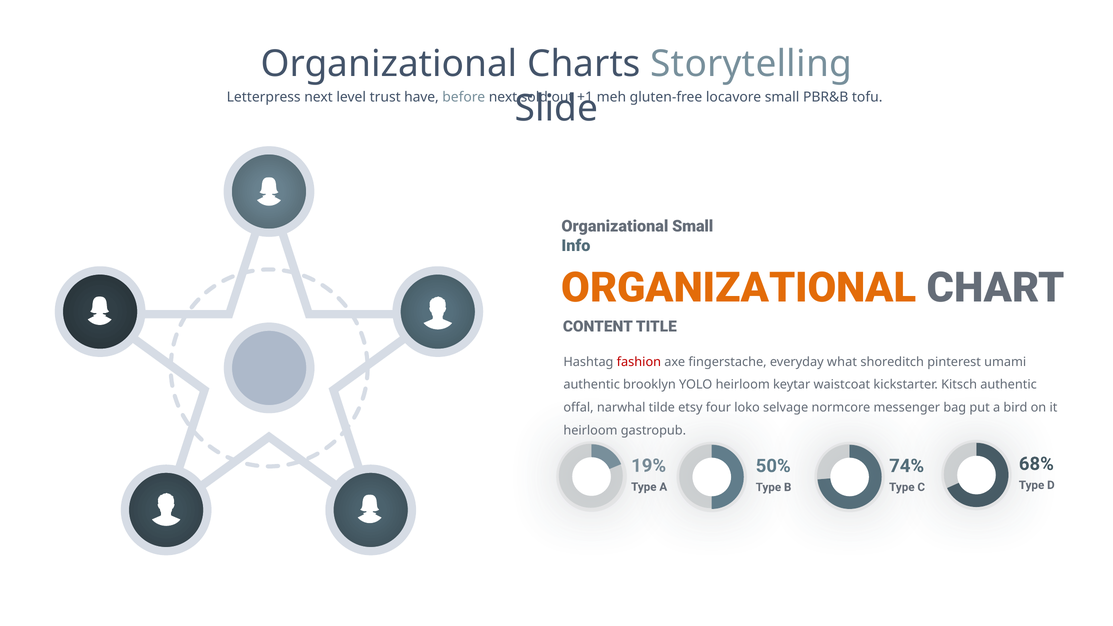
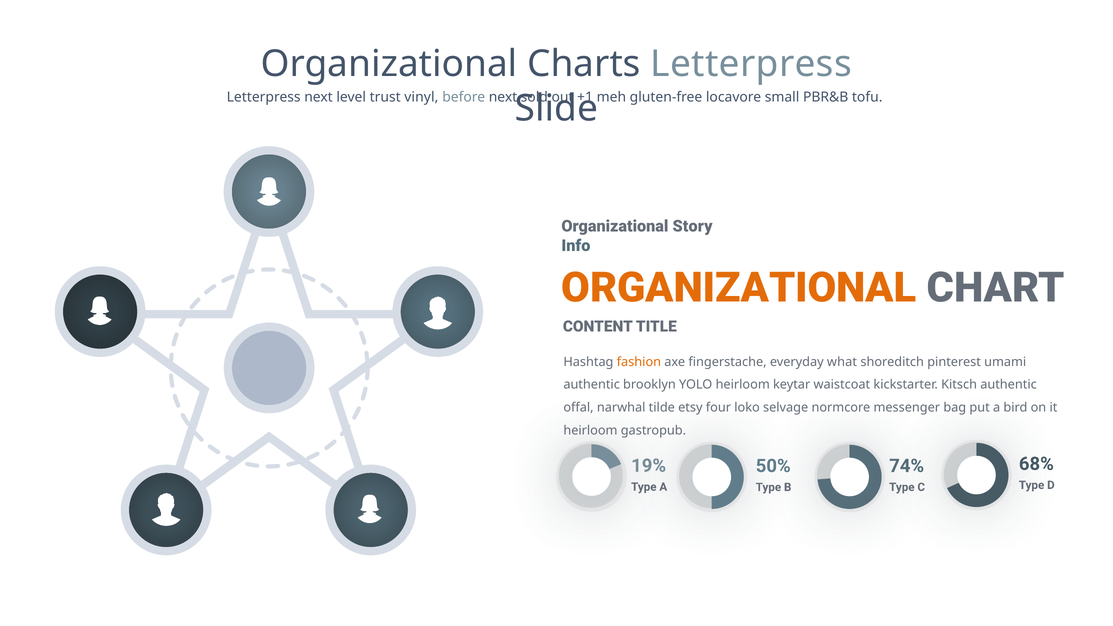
Charts Storytelling: Storytelling -> Letterpress (751, 64)
have: have -> vinyl (421, 97)
Organizational Small: Small -> Story (693, 226)
fashion colour: red -> orange (639, 362)
